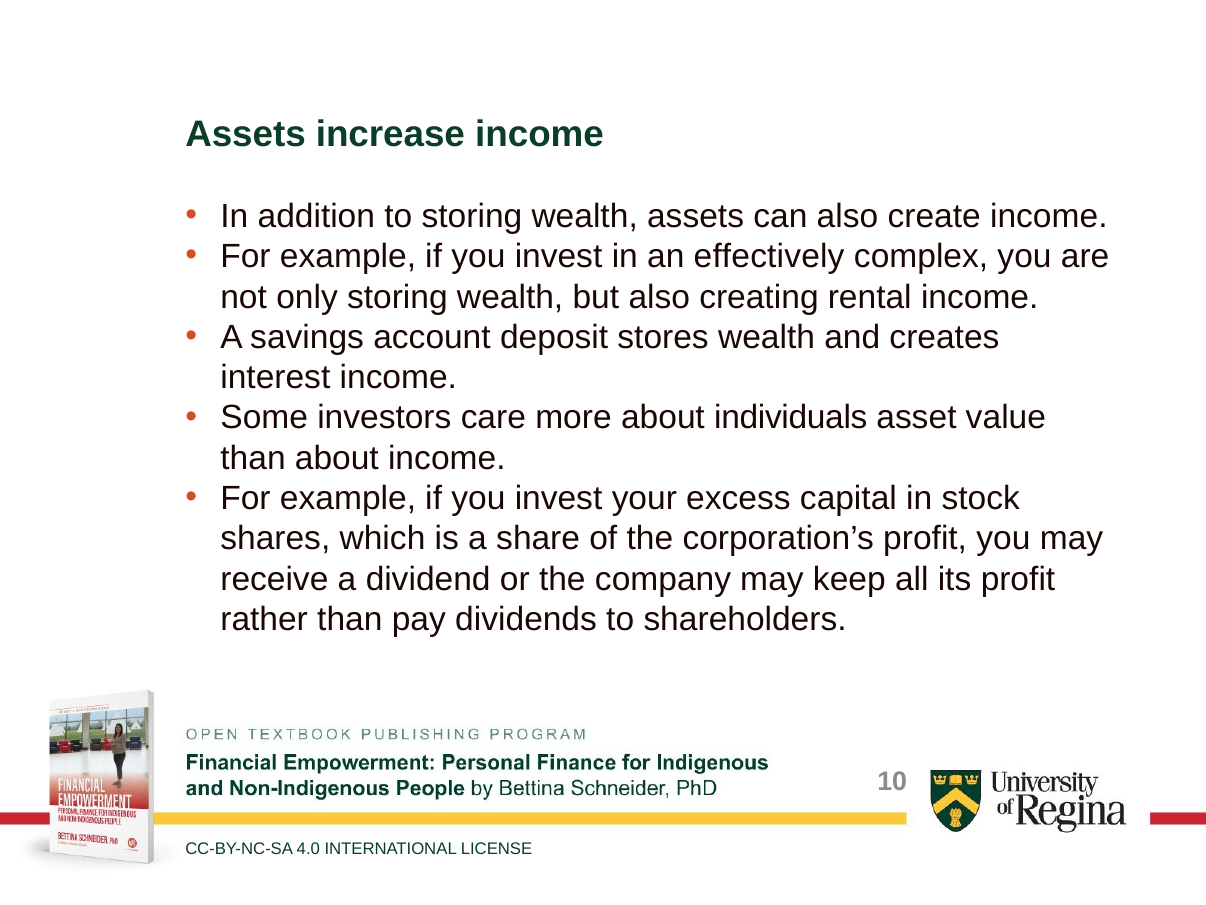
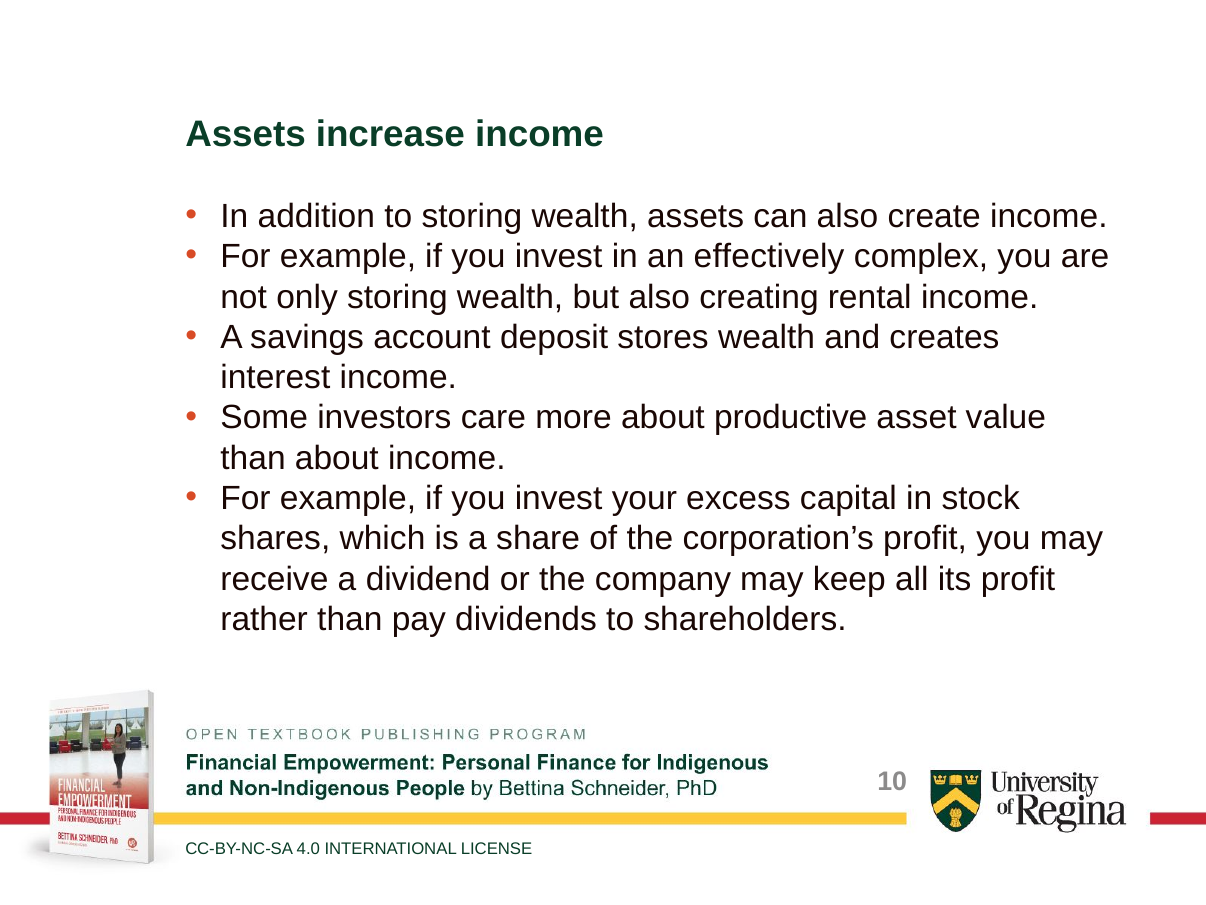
individuals: individuals -> productive (791, 418)
